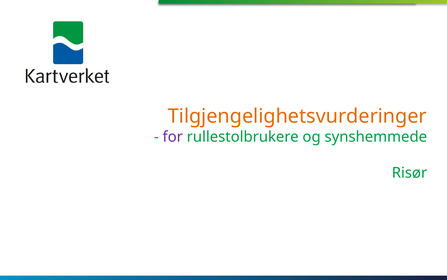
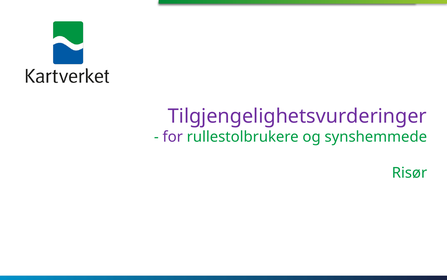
Tilgjengelighetsvurderinger colour: orange -> purple (297, 116)
